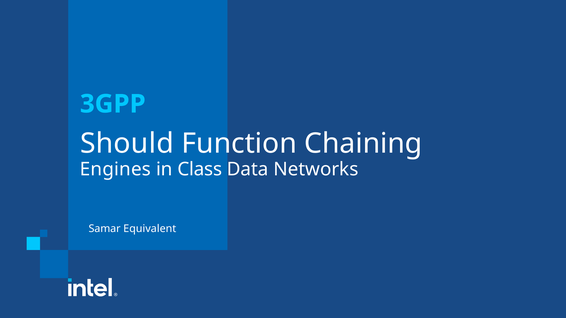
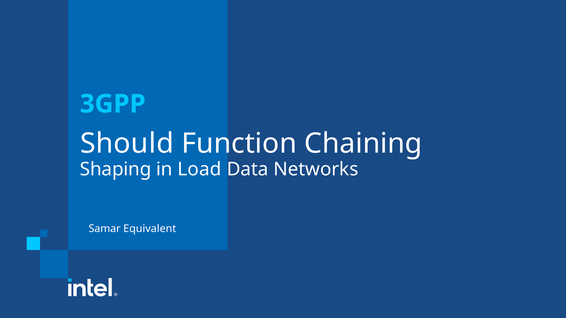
Engines: Engines -> Shaping (116, 169)
Class: Class -> Load (200, 169)
